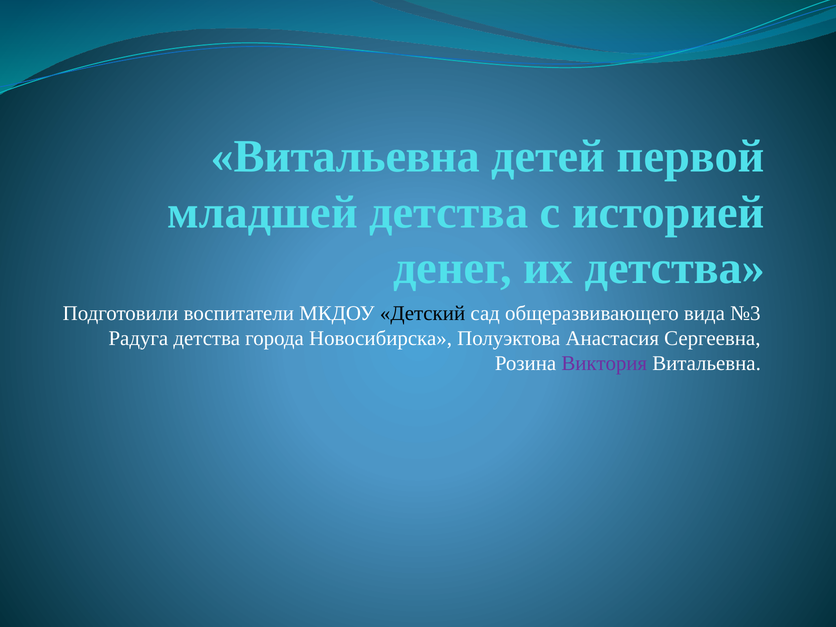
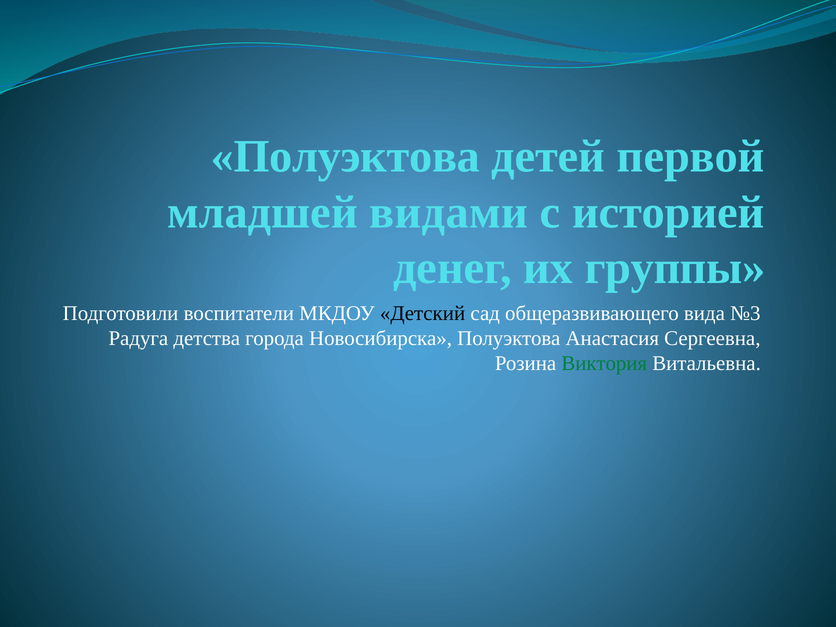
Витальевна: Витальевна -> Полуэктова (345, 157)
младшей детства: детства -> видами (449, 212)
их детства: детства -> группы (675, 268)
Виктория colour: purple -> green (604, 363)
